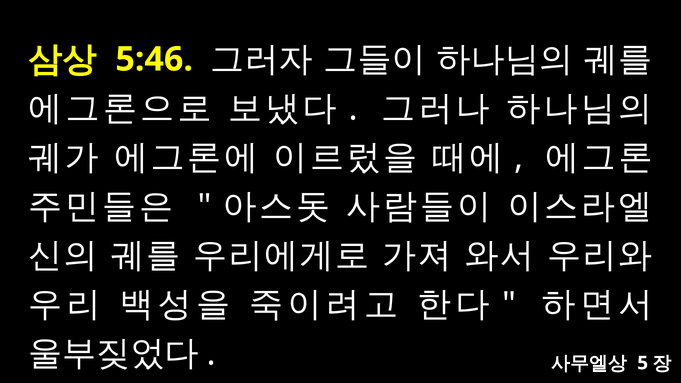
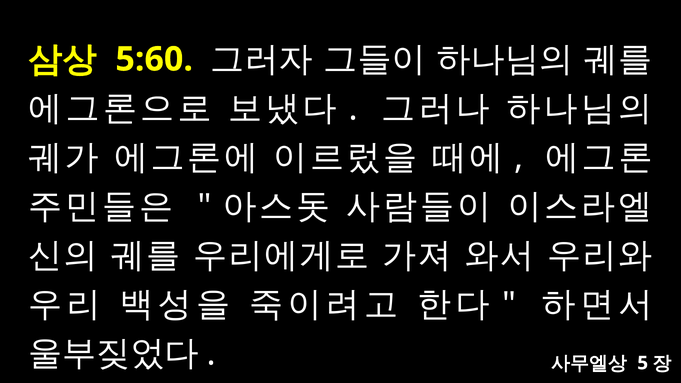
5:46: 5:46 -> 5:60 (154, 59)
